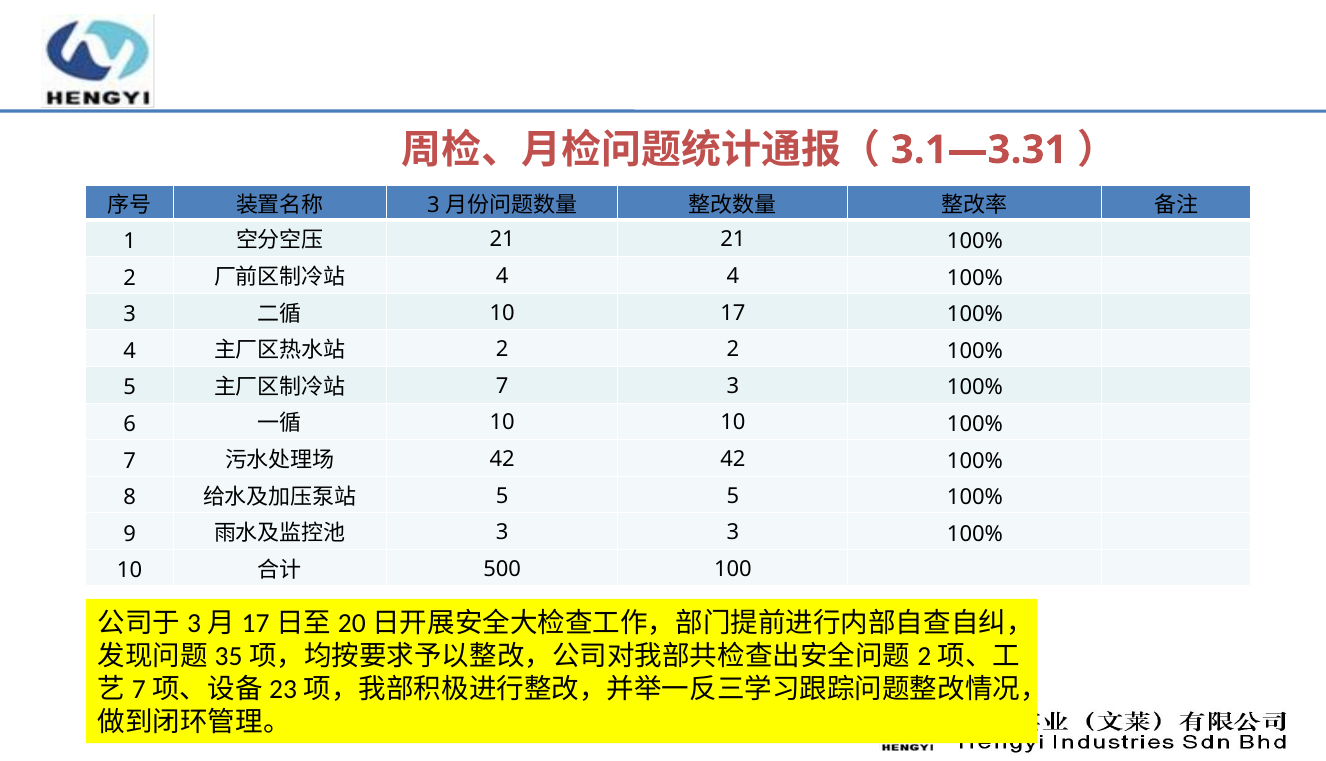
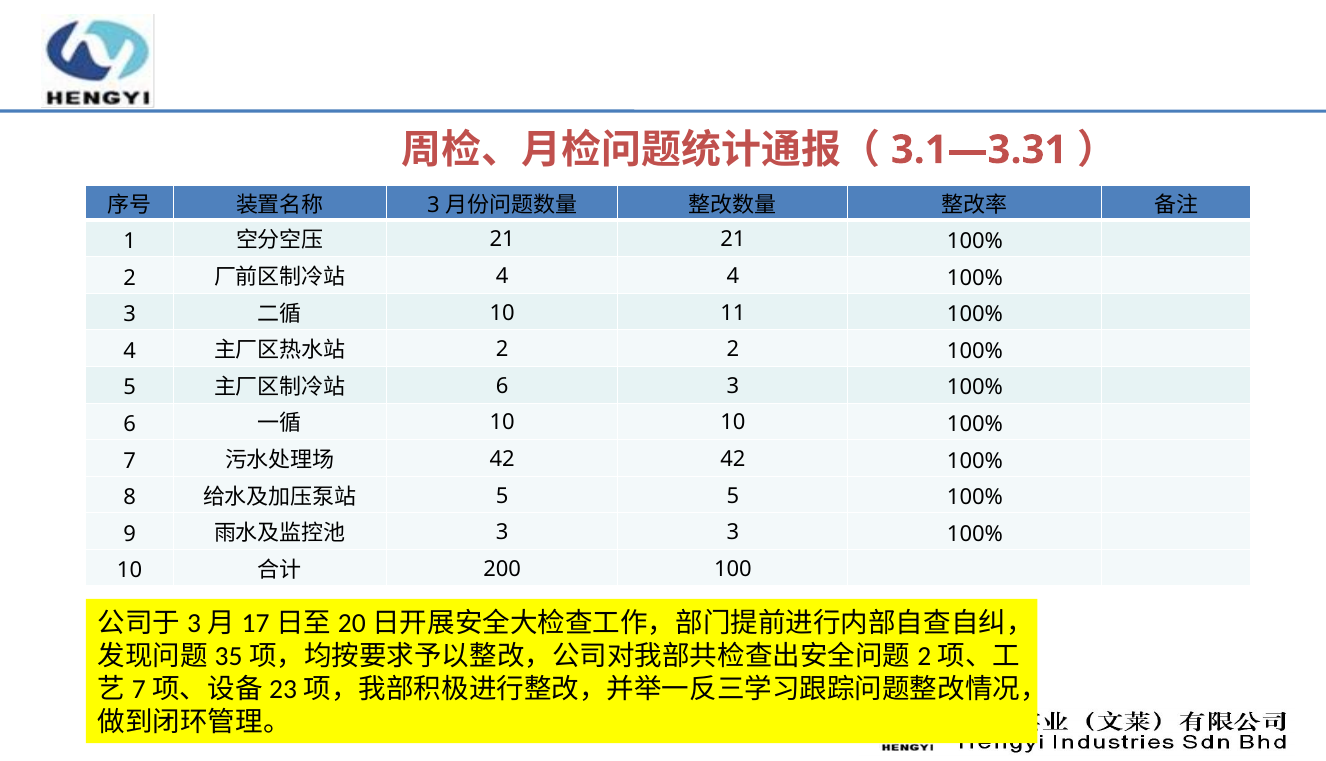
17: 17 -> 11 (733, 313)
7: 7 -> 6 (502, 386)
500: 500 -> 200 (502, 569)
